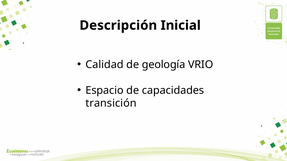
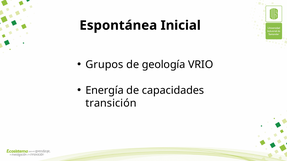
Descripción: Descripción -> Espontánea (118, 25)
Calidad: Calidad -> Grupos (104, 65)
Espacio: Espacio -> Energía (105, 91)
